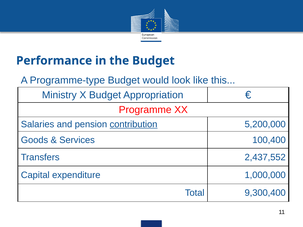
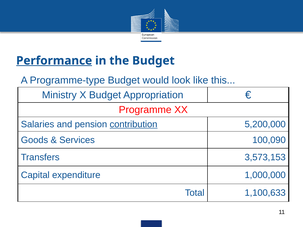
Performance underline: none -> present (54, 61)
100,400: 100,400 -> 100,090 (269, 140)
2,437,552: 2,437,552 -> 3,573,153 (265, 157)
9,300,400: 9,300,400 -> 1,100,633 (265, 193)
